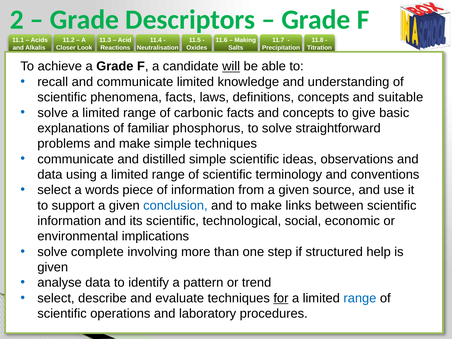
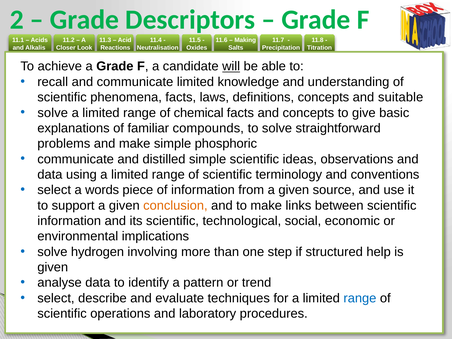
carbonic: carbonic -> chemical (199, 113)
phosphorus: phosphorus -> compounds (208, 128)
simple techniques: techniques -> phosphoric (226, 144)
conclusion colour: blue -> orange (175, 205)
complete: complete -> hydrogen (97, 252)
for underline: present -> none (281, 298)
